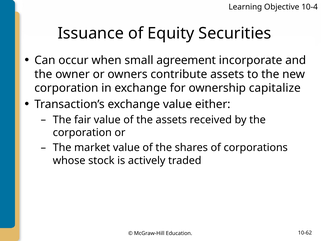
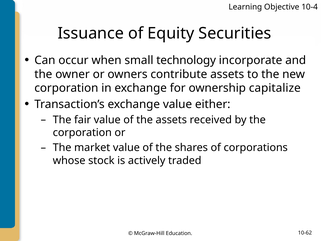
agreement: agreement -> technology (186, 60)
